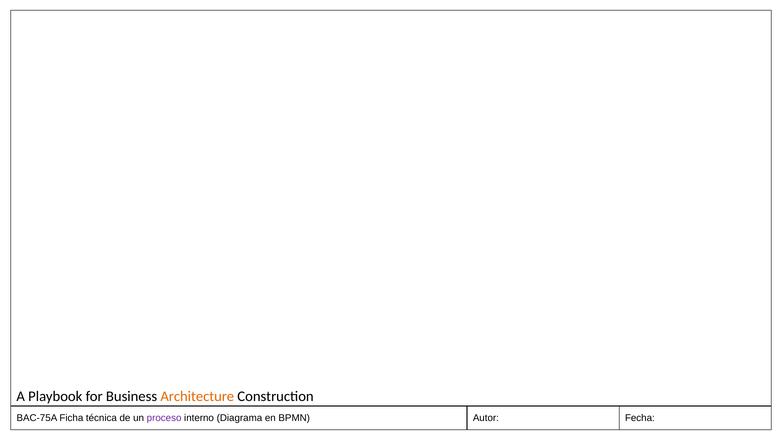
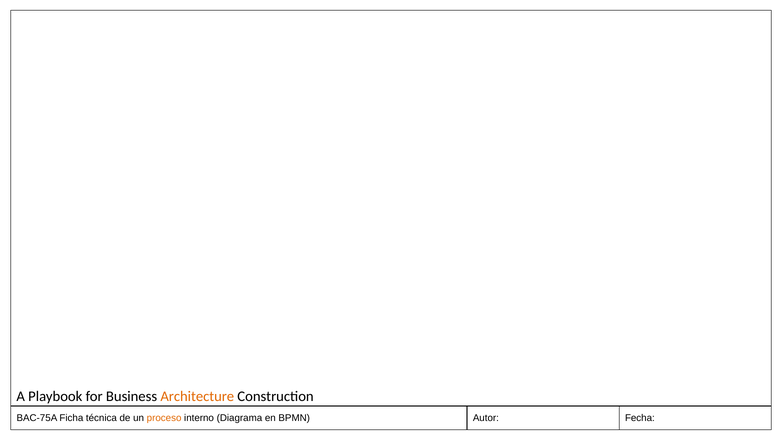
proceso colour: purple -> orange (164, 418)
